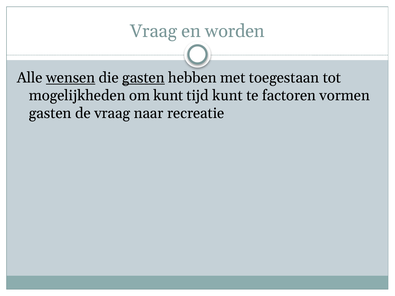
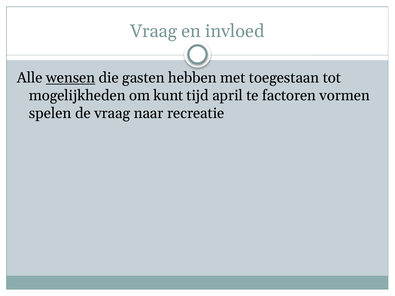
worden: worden -> invloed (235, 31)
gasten underline: present -> none (143, 78)
tijd kunt: kunt -> april (228, 96)
gasten: gasten -> spelen (50, 113)
